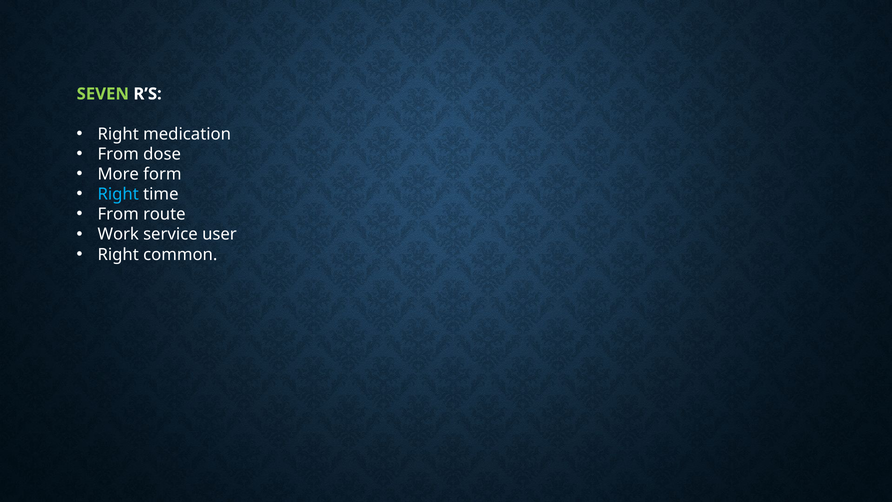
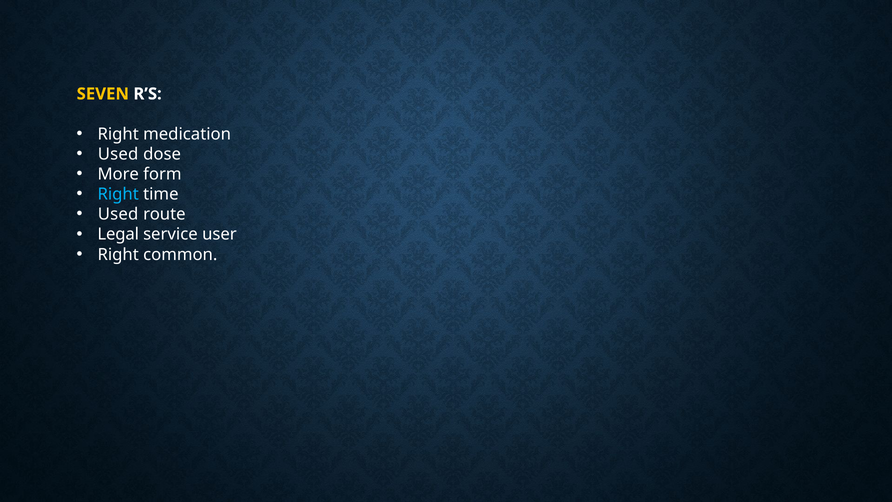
SEVEN colour: light green -> yellow (103, 94)
From: From -> Used (118, 154)
From: From -> Used (118, 214)
Work: Work -> Legal (118, 234)
